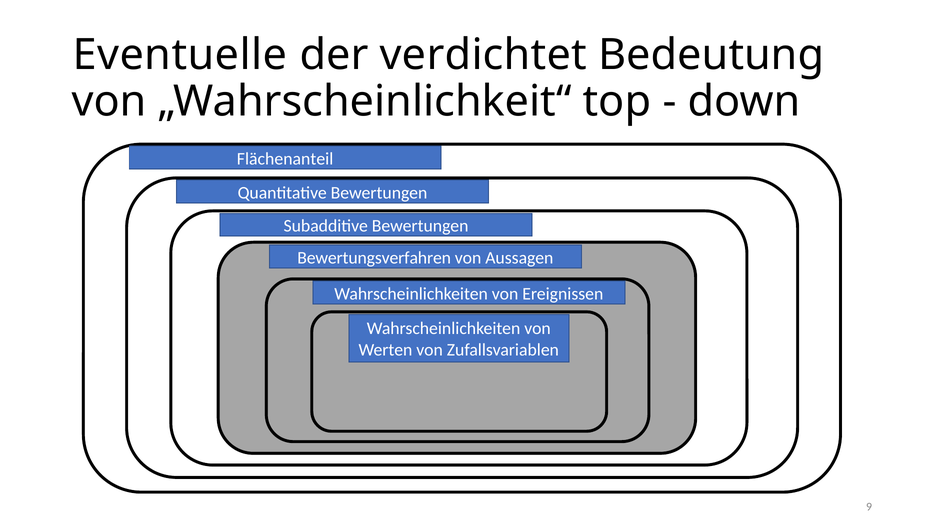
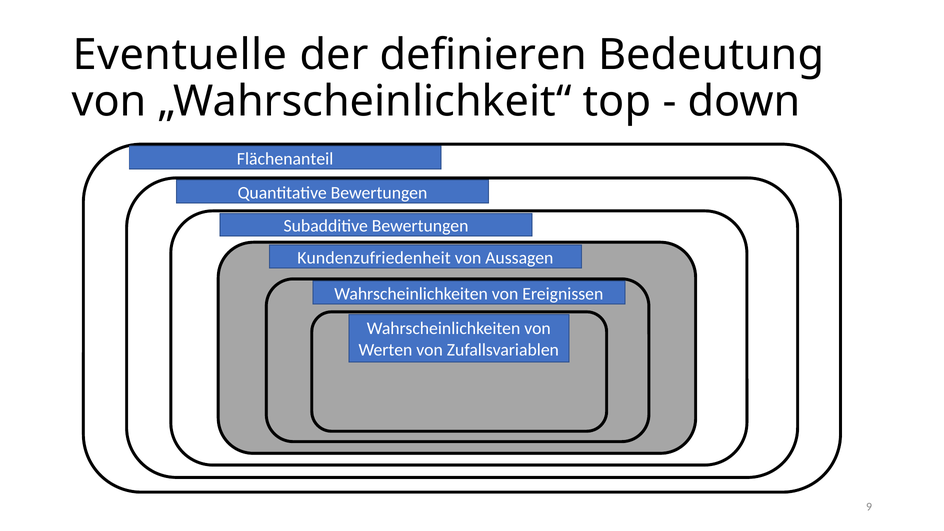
verdichtet: verdichtet -> definieren (484, 55)
Bewertungsverfahren: Bewertungsverfahren -> Kundenzufriedenheit (374, 258)
